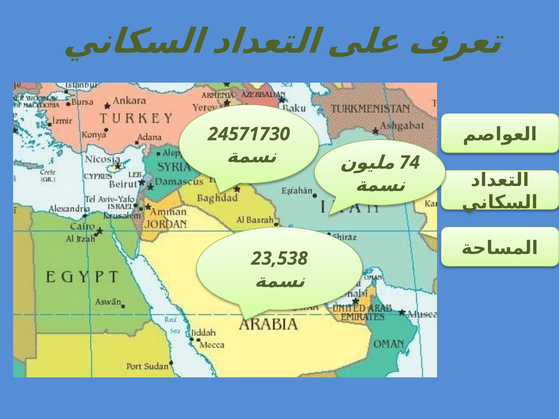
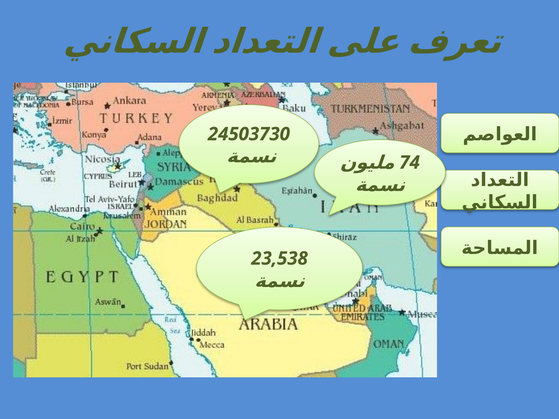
24571730: 24571730 -> 24503730 (249, 134)
